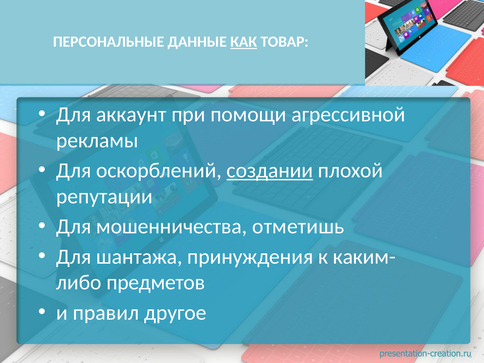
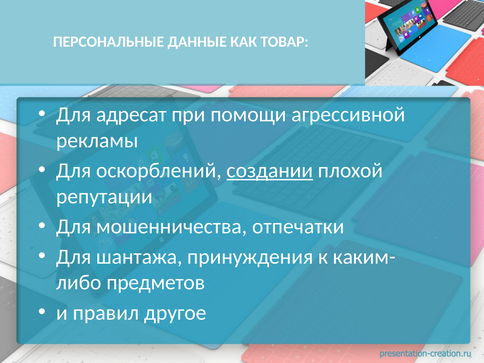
КАК underline: present -> none (244, 42)
аккаунт: аккаунт -> адресат (131, 115)
отметишь: отметишь -> отпечатки (298, 226)
